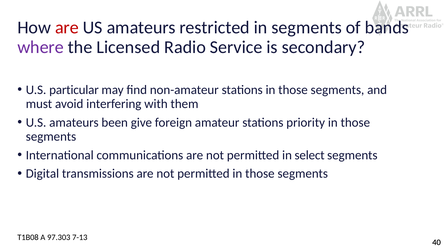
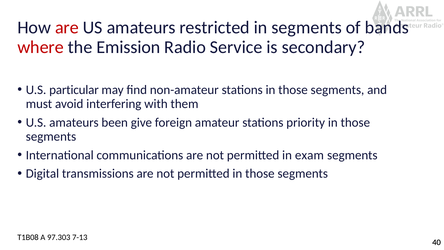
where colour: purple -> red (41, 47)
Licensed: Licensed -> Emission (128, 47)
select: select -> exam (309, 155)
